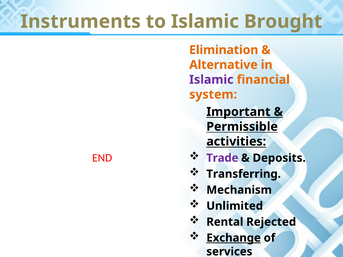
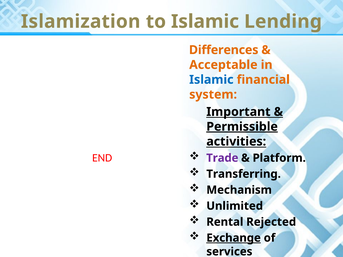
Instruments: Instruments -> Islamization (81, 22)
Brought: Brought -> Lending (283, 22)
Elimination: Elimination -> Differences (224, 50)
Alternative: Alternative -> Acceptable (223, 65)
Islamic colour: purple -> blue (211, 80)
Permissible underline: none -> present (242, 127)
Deposits: Deposits -> Platform (279, 158)
